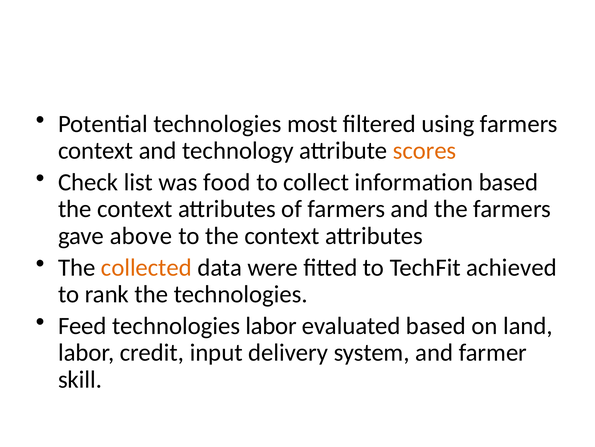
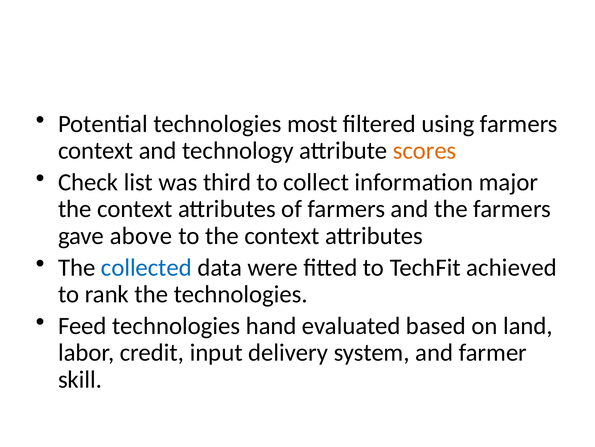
food: food -> third (227, 182)
information based: based -> major (508, 182)
collected colour: orange -> blue (146, 267)
technologies labor: labor -> hand (271, 325)
